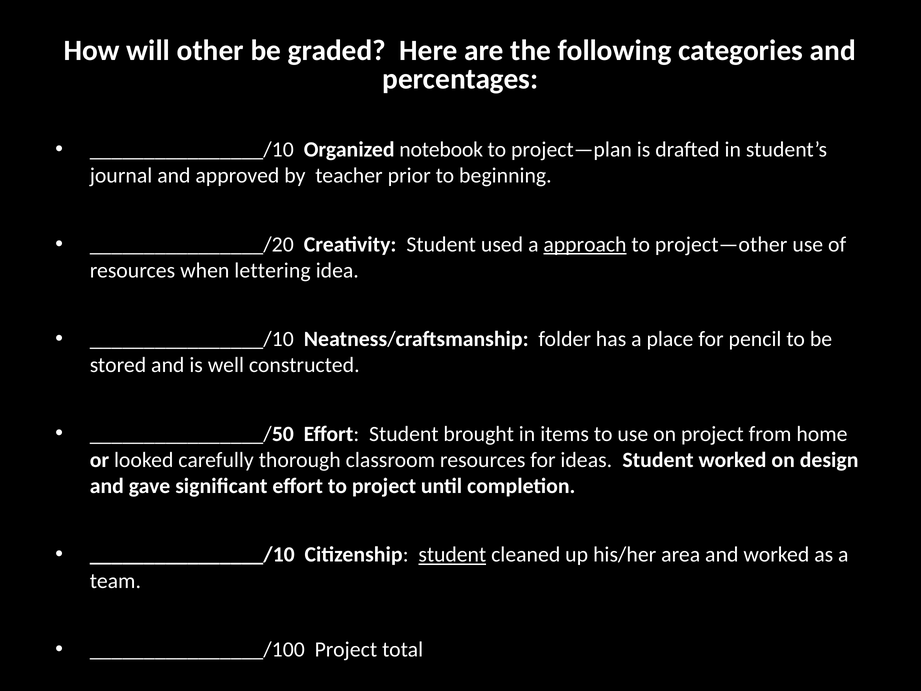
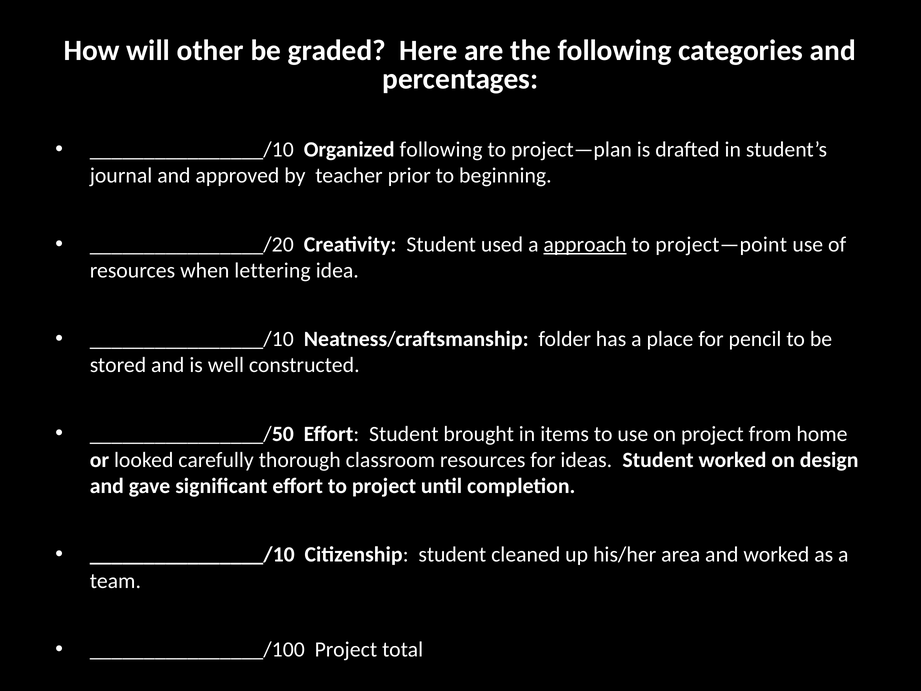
Organized notebook: notebook -> following (441, 150)
project—other: project—other -> project—point (721, 244)
student underline: present -> none (452, 555)
